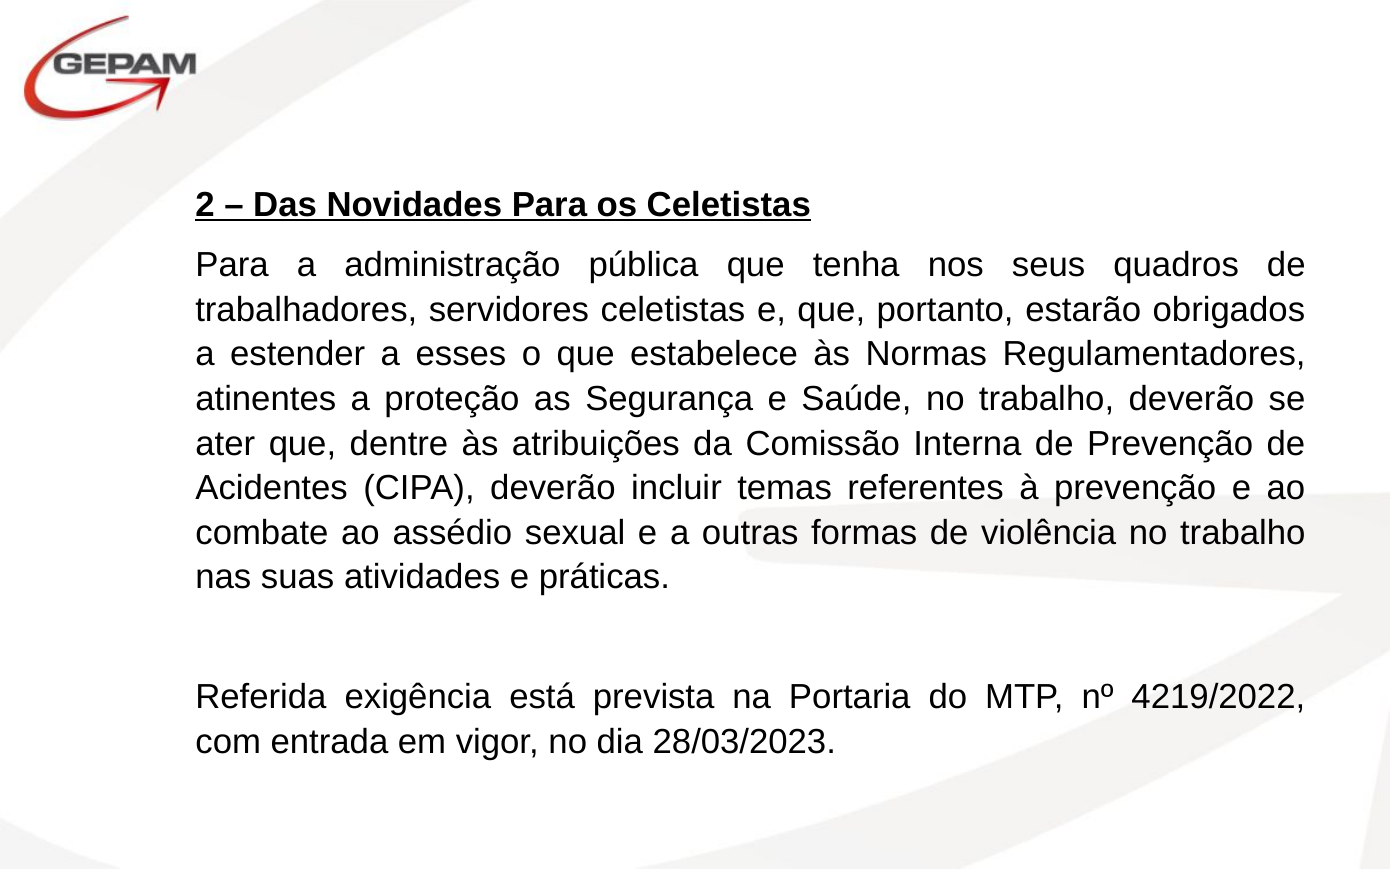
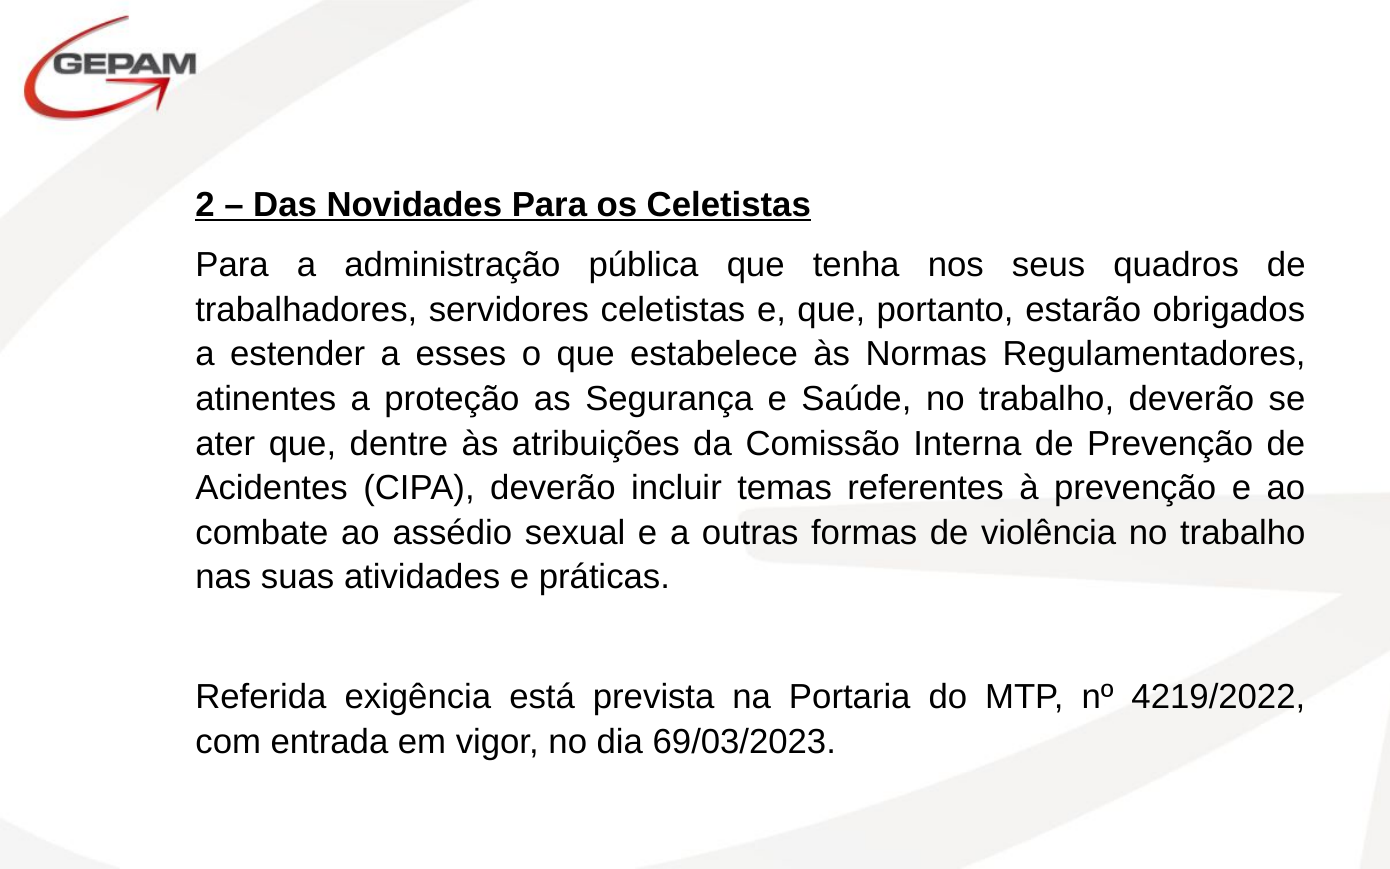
28/03/2023: 28/03/2023 -> 69/03/2023 (744, 742)
